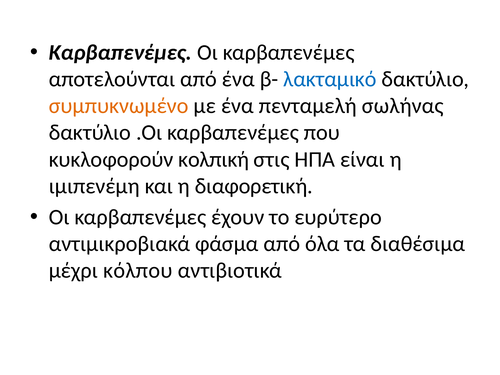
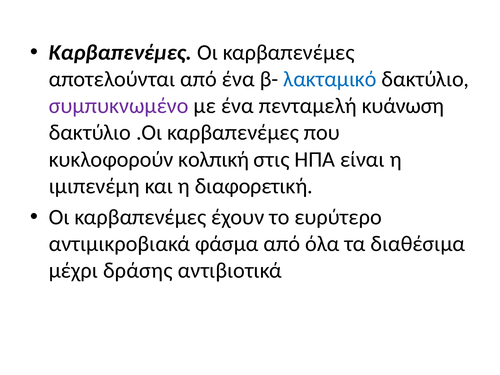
συμπυκνωμένο colour: orange -> purple (119, 106)
σωλήνας: σωλήνας -> κυάνωση (403, 106)
κόλπου: κόλπου -> δράσης (138, 271)
